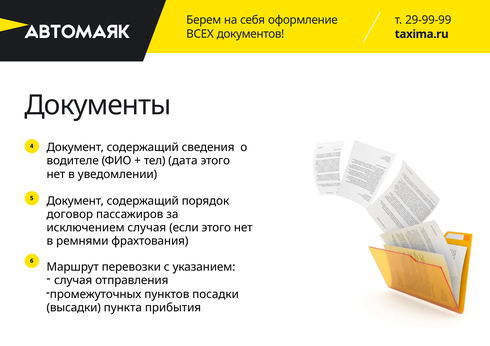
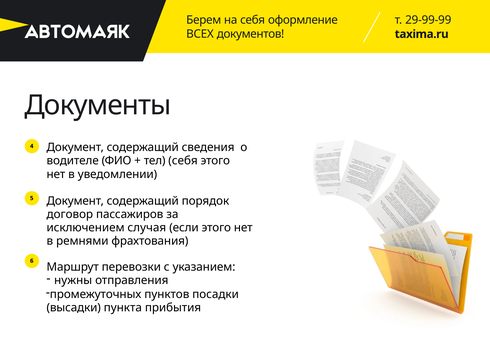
тел дата: дата -> себя (183, 161)
случая: случая -> нужны (73, 281)
